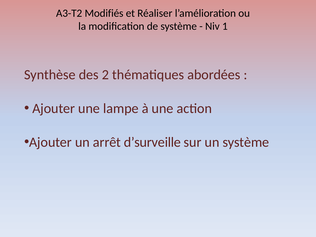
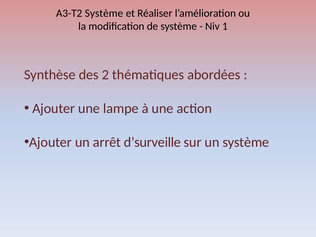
A3-T2 Modifiés: Modifiés -> Système (104, 13)
